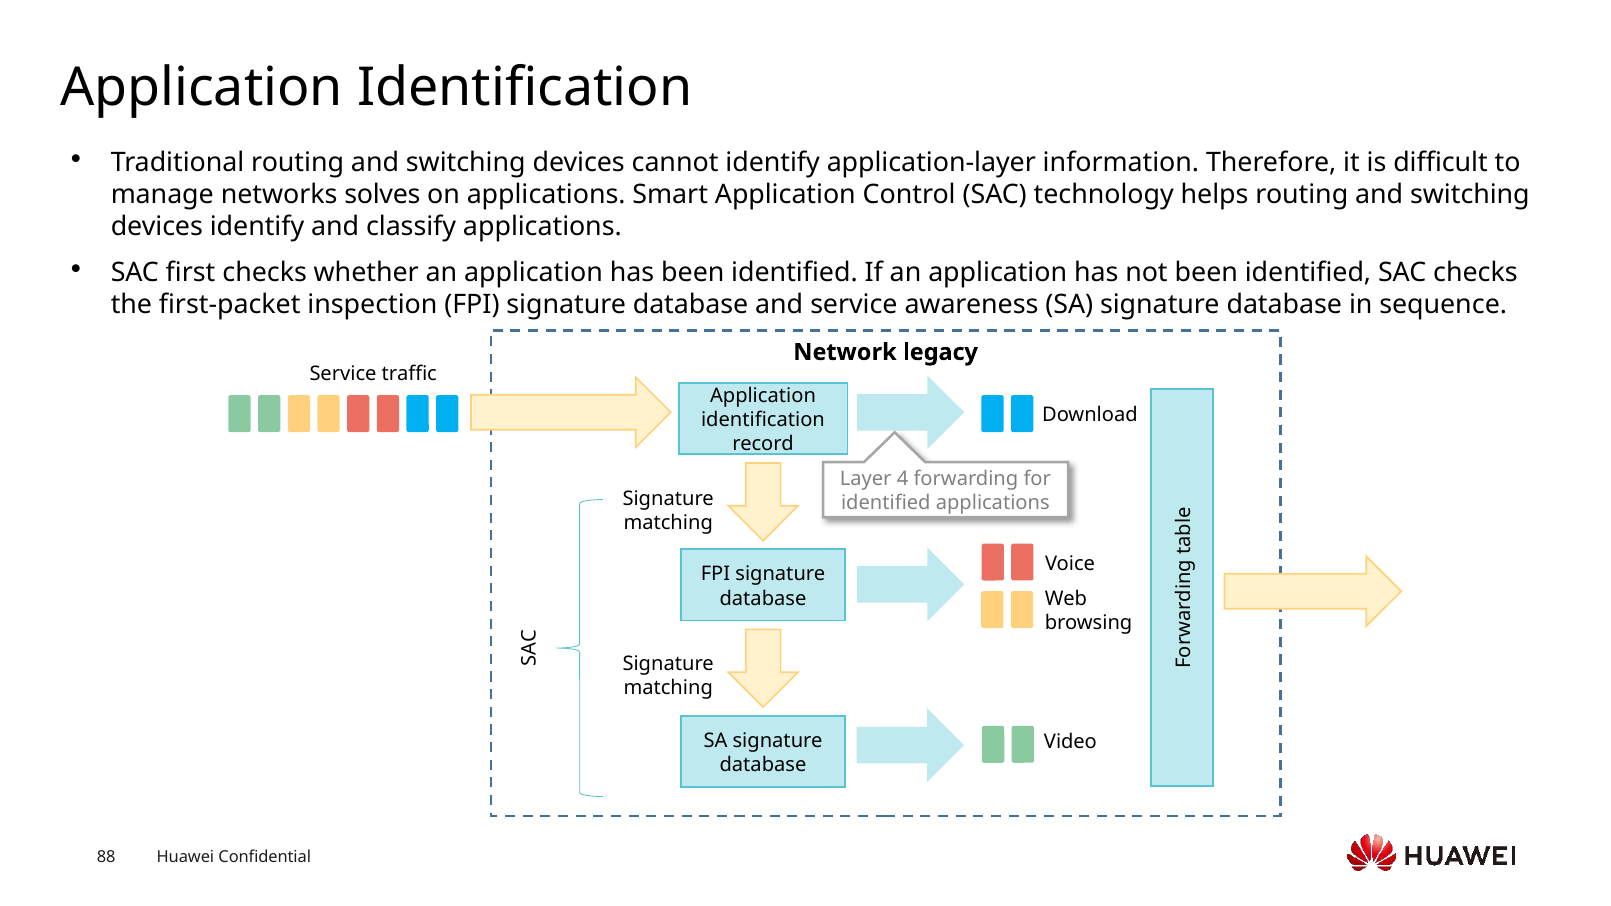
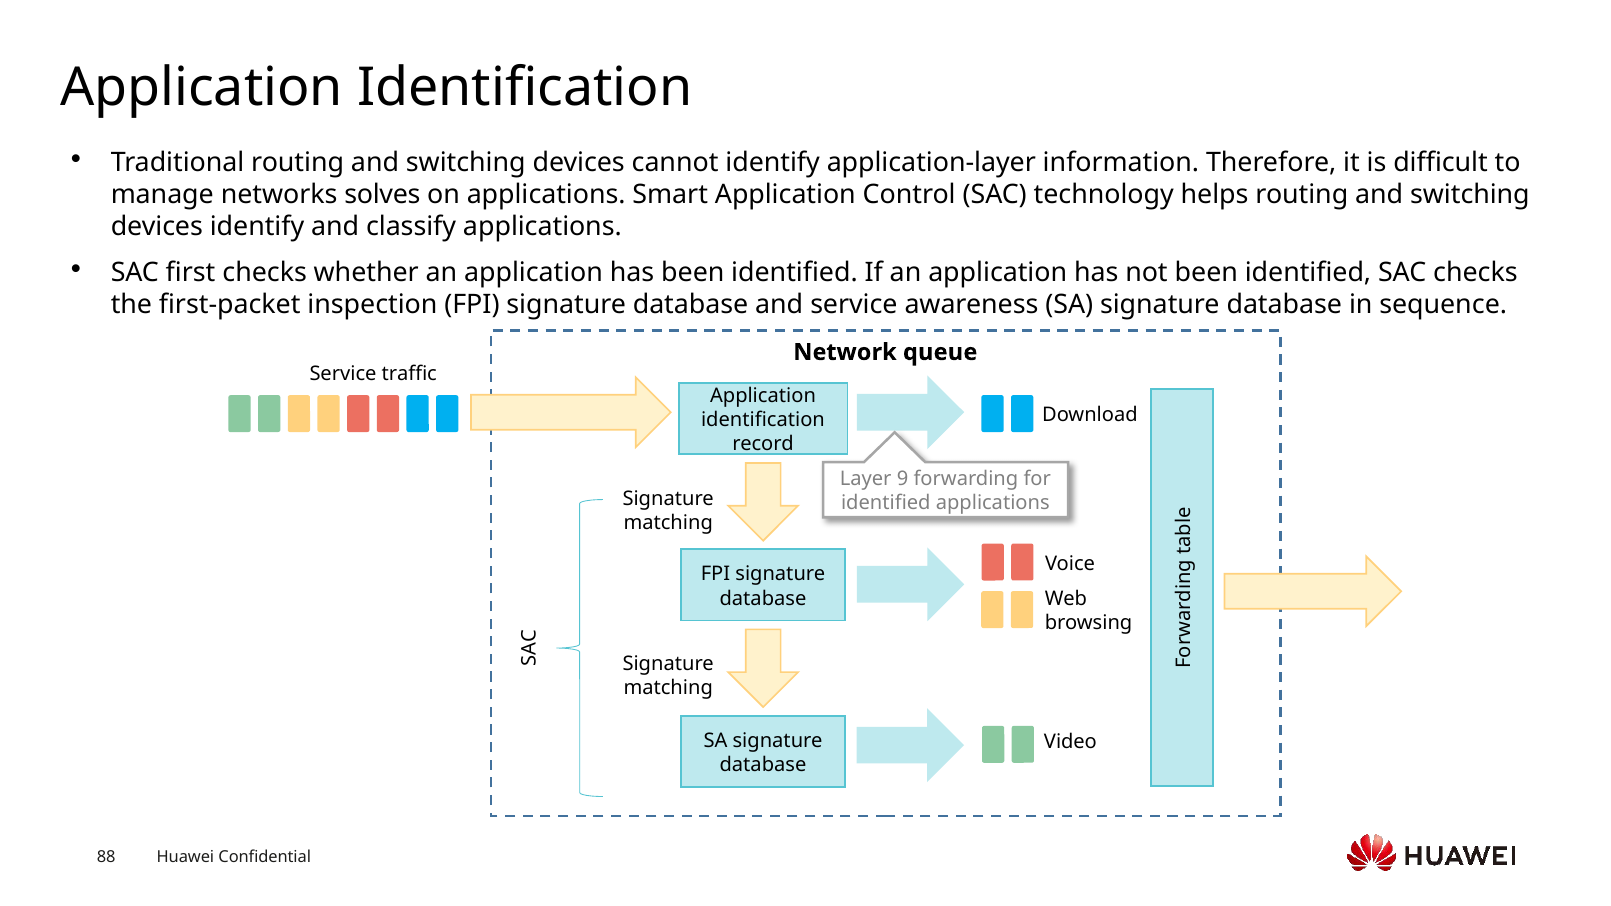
legacy: legacy -> queue (940, 352)
4: 4 -> 9 (903, 479)
